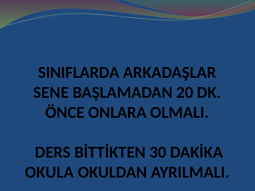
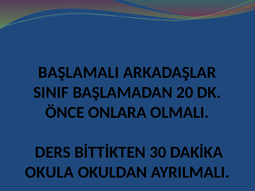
SINIFLARDA: SINIFLARDA -> BAŞLAMALI (79, 73)
SENE: SENE -> SINIF (51, 93)
